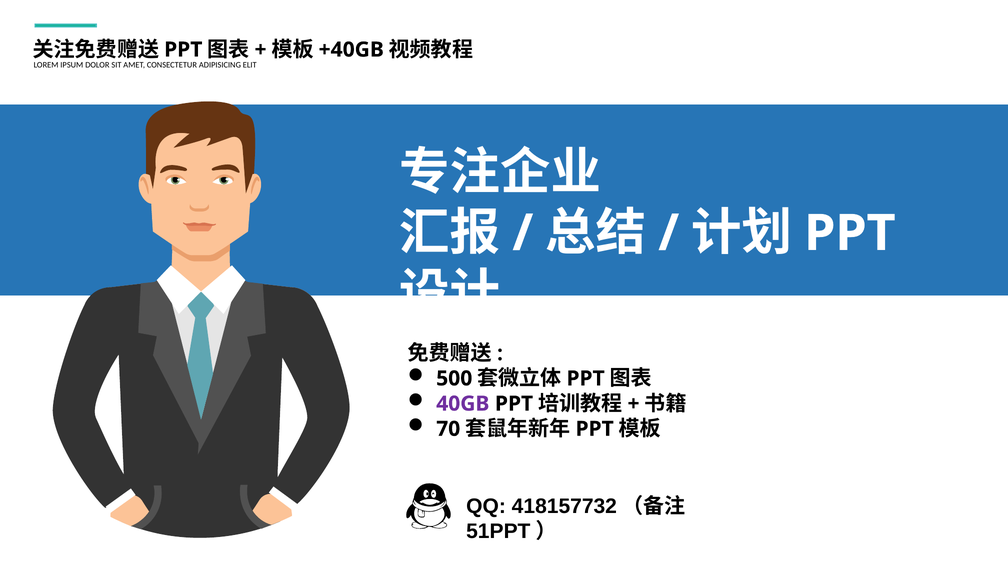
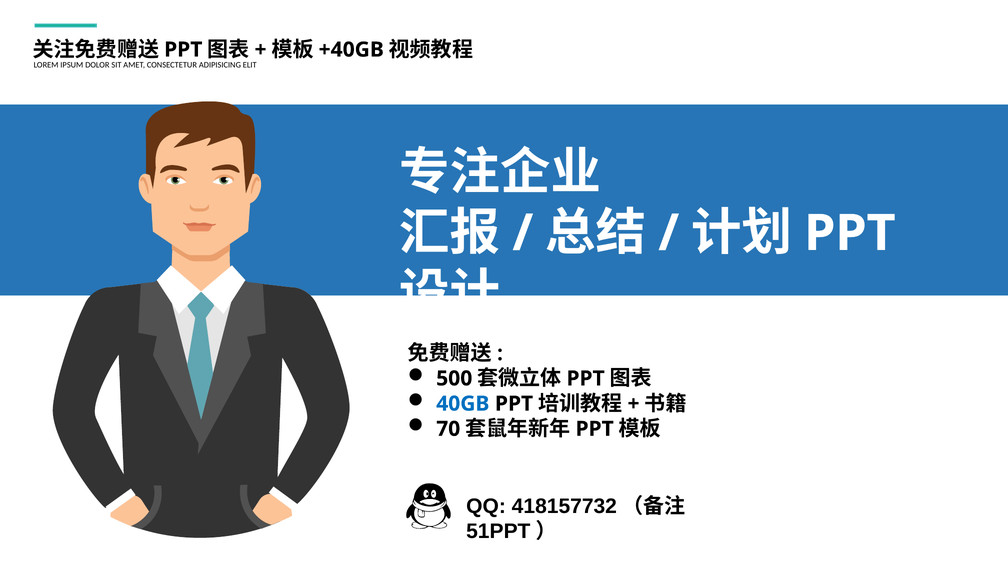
40GB colour: purple -> blue (463, 404)
